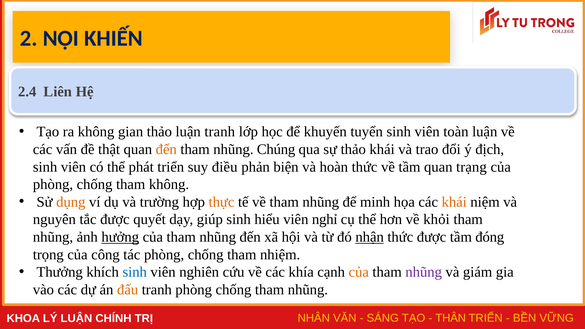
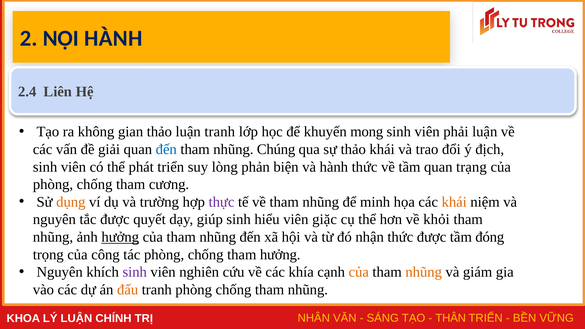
NỘI KHIẾN: KHIẾN -> HÀNH (113, 38)
tuyển: tuyển -> mong (367, 132)
toàn: toàn -> phải (456, 132)
thật: thật -> giải (109, 149)
đến colour: orange -> blue (166, 149)
điều: điều -> lòng (225, 167)
và hoàn: hoàn -> hành (334, 167)
tham không: không -> cương (169, 184)
thực colour: orange -> purple (222, 202)
nghỉ: nghỉ -> giặc (325, 220)
nhận underline: present -> none (370, 237)
tham nhiệm: nhiệm -> hưởng (280, 255)
Thưởng: Thưởng -> Nguyên (60, 272)
sinh colour: blue -> purple (135, 272)
nhũng colour: purple -> orange (424, 272)
